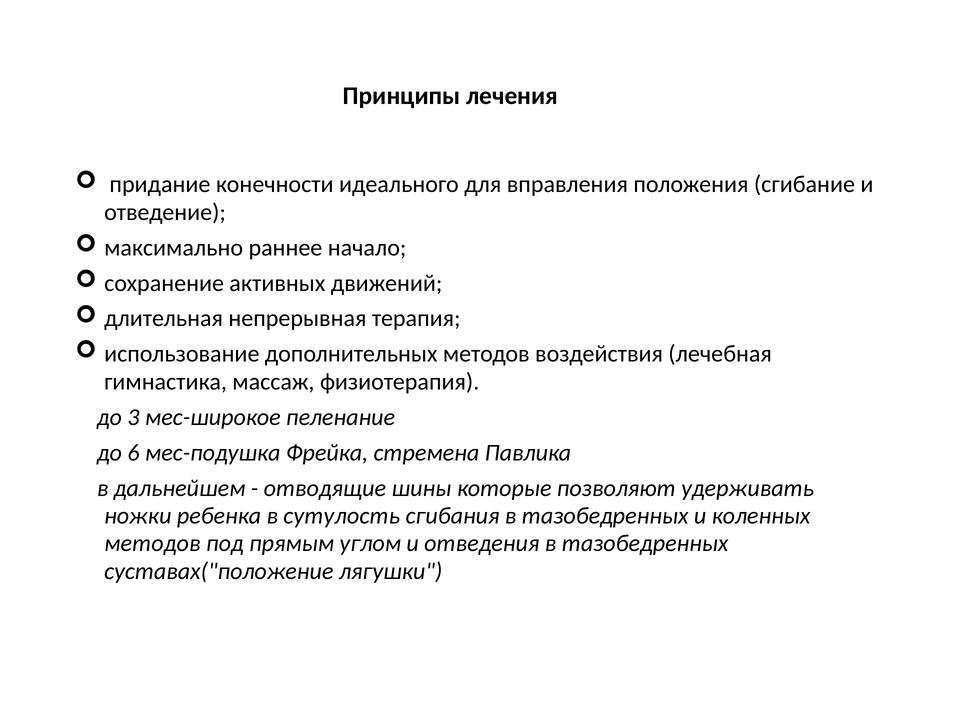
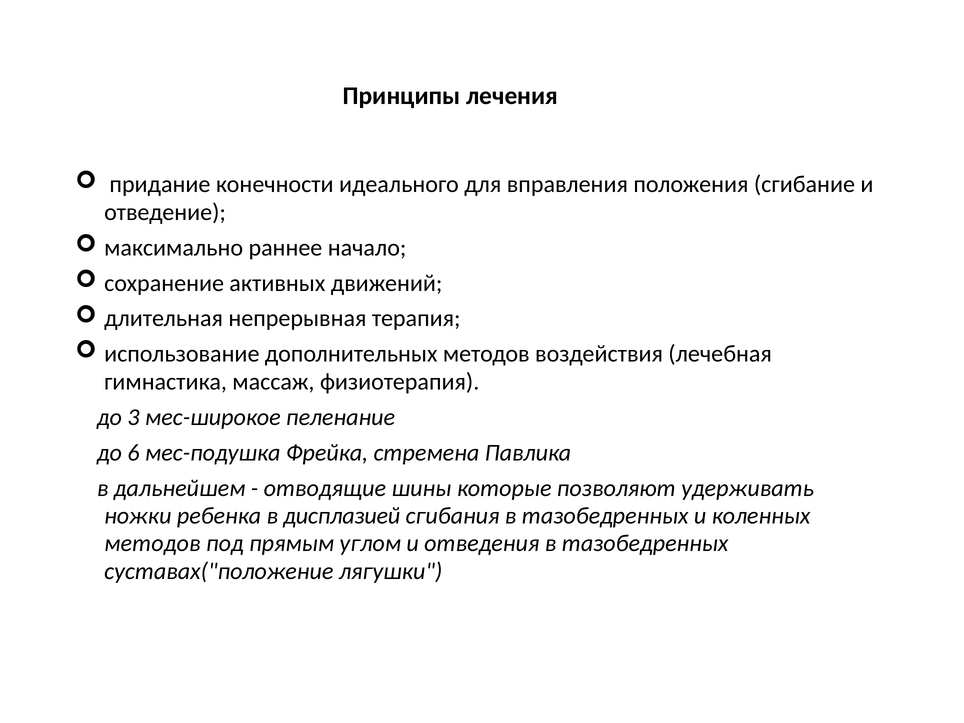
сутулость: сутулость -> дисплазией (342, 516)
